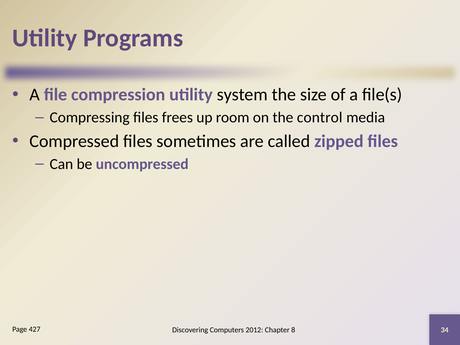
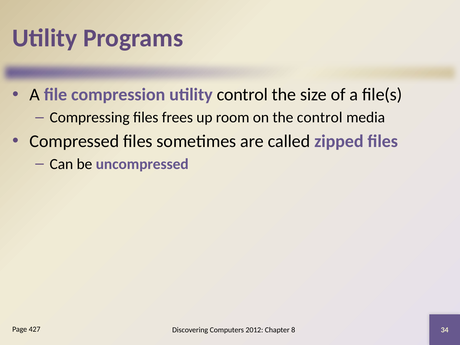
utility system: system -> control (242, 95)
